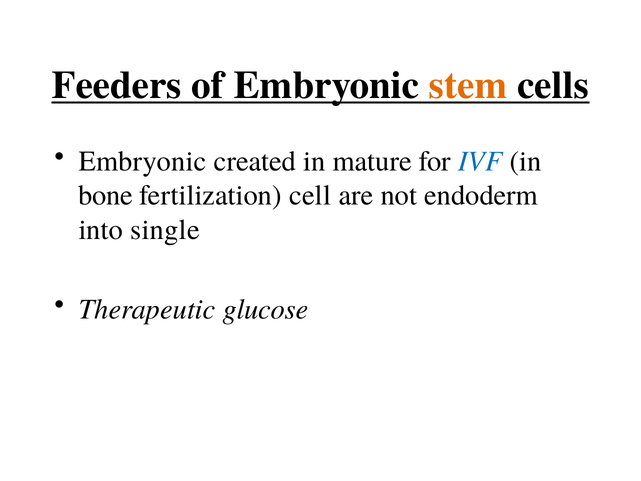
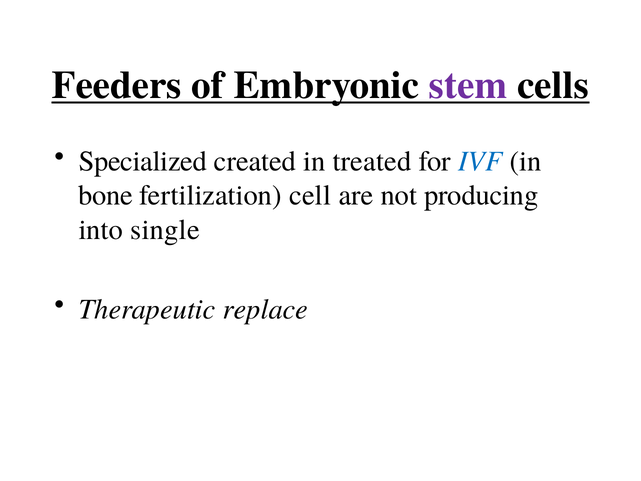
stem colour: orange -> purple (468, 86)
Embryonic: Embryonic -> Specialized (143, 161)
mature: mature -> treated (372, 161)
endoderm: endoderm -> producing (481, 195)
glucose: glucose -> replace (265, 309)
